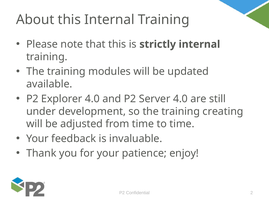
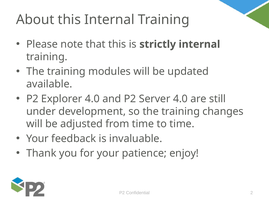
creating: creating -> changes (223, 111)
